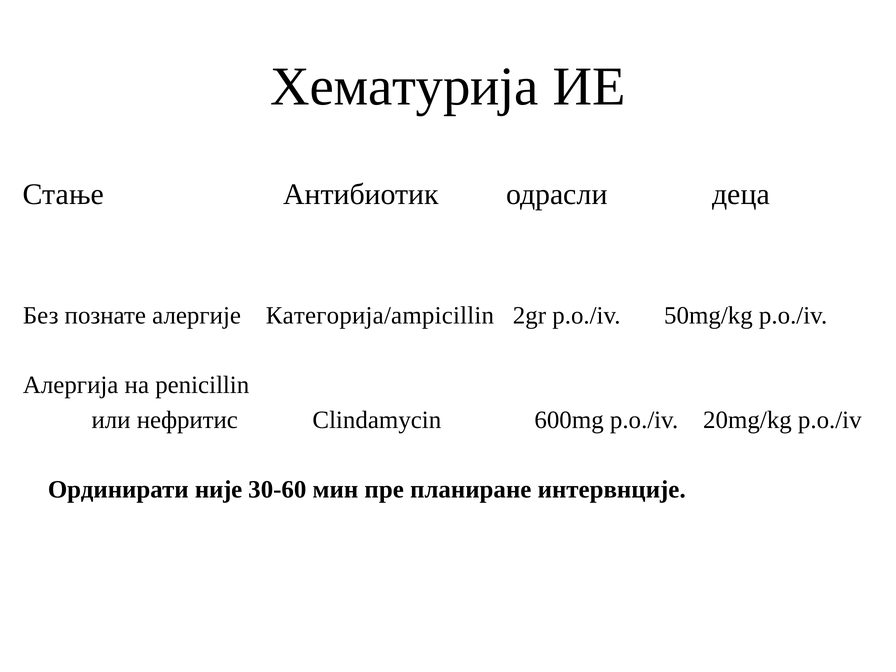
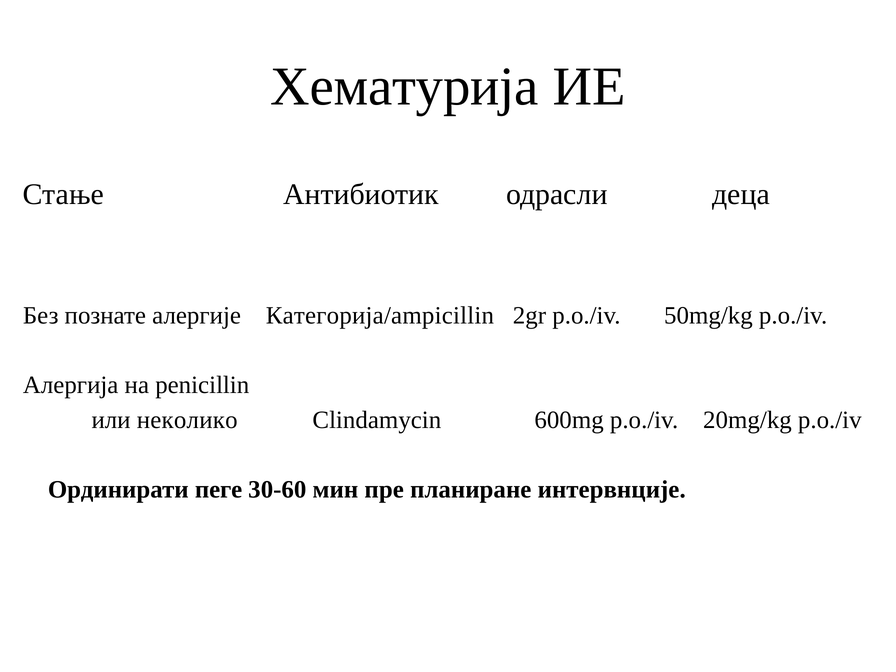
нефритис: нефритис -> неколико (187, 420)
није: није -> пеге (219, 490)
